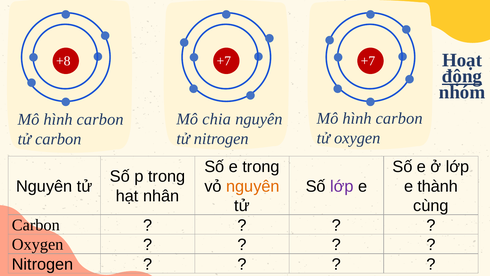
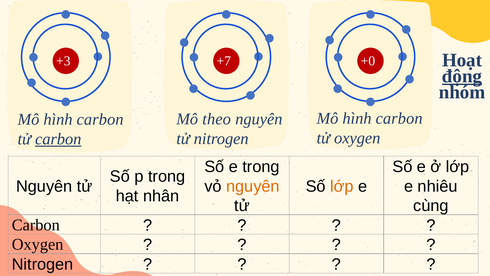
+8: +8 -> +3 (63, 61)
+7 +7: +7 -> +0 (368, 61)
chia: chia -> theo (217, 119)
carbon underline: none -> present (58, 139)
lớp colour: purple -> orange (342, 186)
thành: thành -> nhiêu (438, 186)
